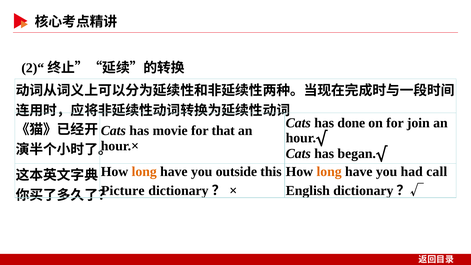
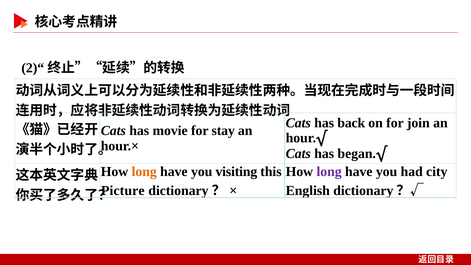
done: done -> back (351, 123)
that: that -> stay (223, 131)
outside: outside -> visiting (236, 172)
long colour: orange -> purple (329, 172)
call: call -> city (437, 172)
